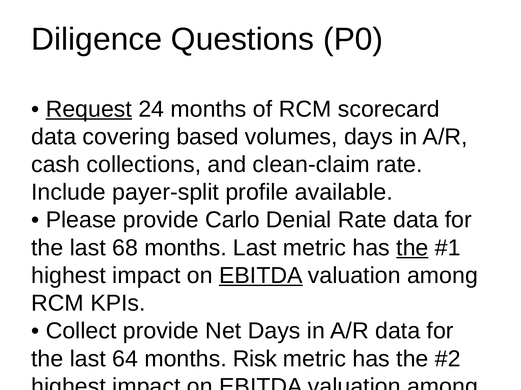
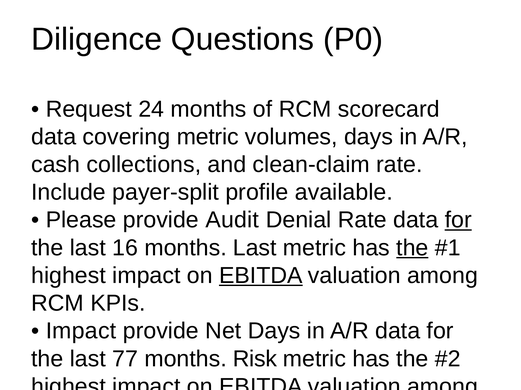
Request underline: present -> none (89, 109)
covering based: based -> metric (208, 137)
Carlo: Carlo -> Audit (232, 220)
for underline: none -> present (458, 220)
68: 68 -> 16 (125, 248)
Collect: Collect -> Impact (81, 332)
64: 64 -> 77 (125, 359)
